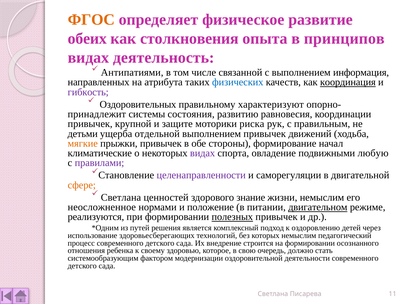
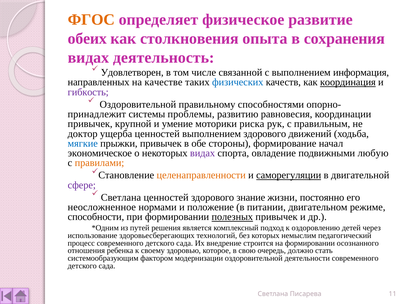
принципов: принципов -> сохранения (344, 39)
Антипатиями: Антипатиями -> Удовлетворен (132, 73)
атрибута: атрибута -> качестве (163, 82)
Оздоровительных: Оздоровительных -> Оздоровительной (138, 105)
характеризуют: характеризуют -> способностями (271, 105)
состояния: состояния -> проблемы (191, 114)
защите: защите -> умение (177, 124)
детьми: детьми -> доктор (83, 134)
ущерба отдельной: отдельной -> ценностей (157, 134)
выполнением привычек: привычек -> здорового (265, 134)
мягкие colour: orange -> blue (83, 144)
климатические: климатические -> экономическое (100, 153)
правилами colour: purple -> orange (99, 163)
целенаправленности colour: purple -> orange (201, 176)
саморегуляции underline: none -> present (289, 176)
сфере colour: orange -> purple (82, 185)
жизни немыслим: немыслим -> постоянно (322, 198)
двигательном underline: present -> none (318, 208)
реализуются: реализуются -> способности (96, 217)
